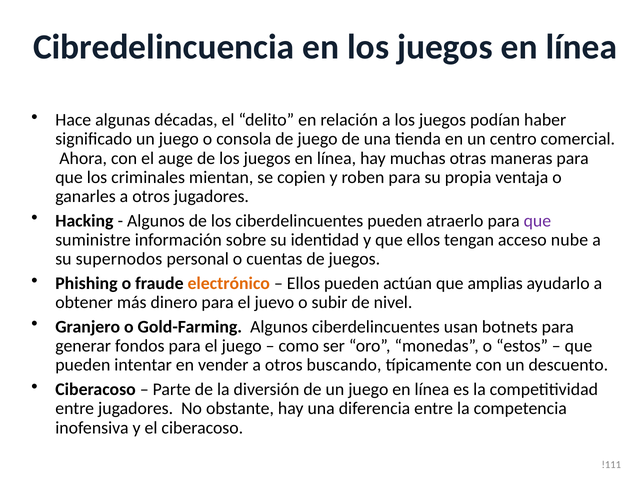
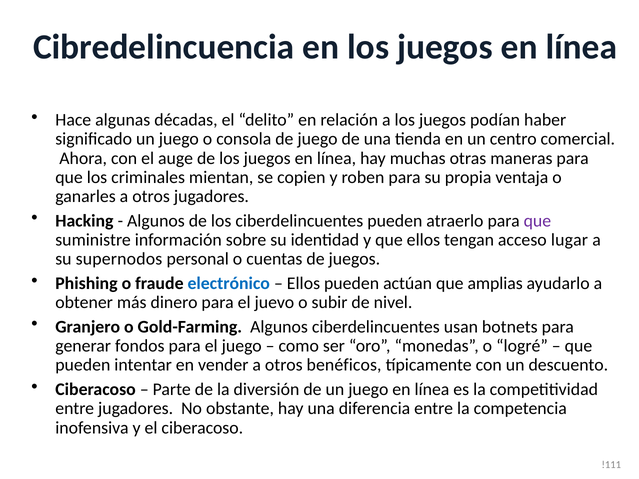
nube: nube -> lugar (569, 240)
electrónico colour: orange -> blue (229, 284)
estos: estos -> logré (522, 346)
buscando: buscando -> benéficos (344, 365)
